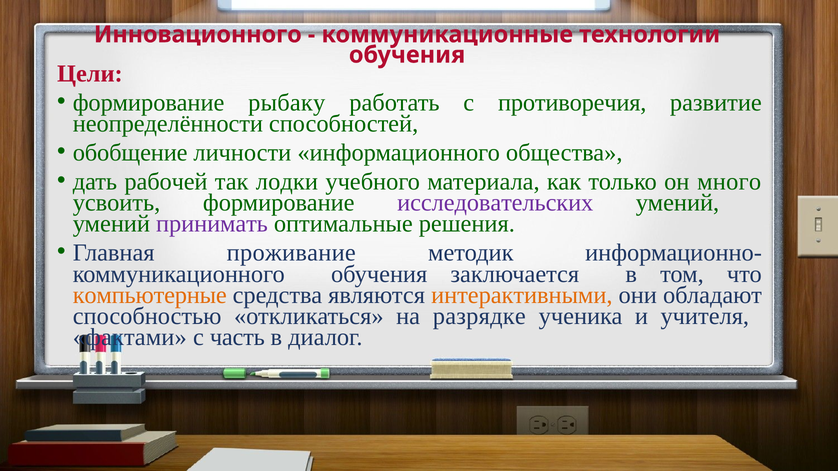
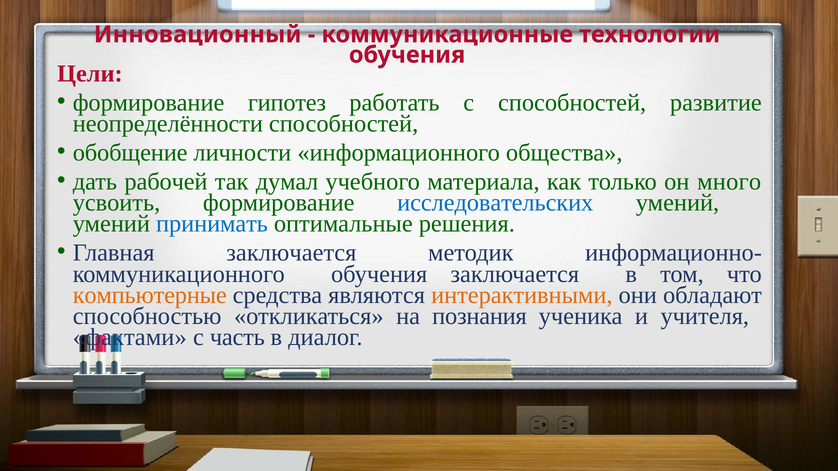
Инновационного: Инновационного -> Инновационный (198, 35)
рыбаку: рыбаку -> гипотез (287, 103)
с противоречия: противоречия -> способностей (572, 103)
лодки: лодки -> думал (287, 182)
исследовательских colour: purple -> blue (495, 203)
принимать colour: purple -> blue (212, 224)
Главная проживание: проживание -> заключается (291, 253)
разрядке: разрядке -> познания (480, 316)
